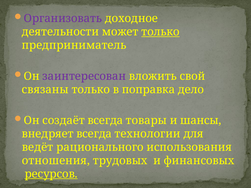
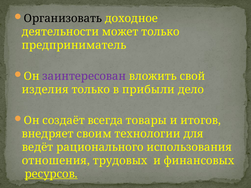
Организовать colour: purple -> black (63, 19)
только underline: present -> none (160, 32)
связаны: связаны -> изделия (45, 90)
поправка: поправка -> прибыли (148, 90)
шансы: шансы -> итогов (201, 121)
внедряет всегда: всегда -> своим (94, 134)
